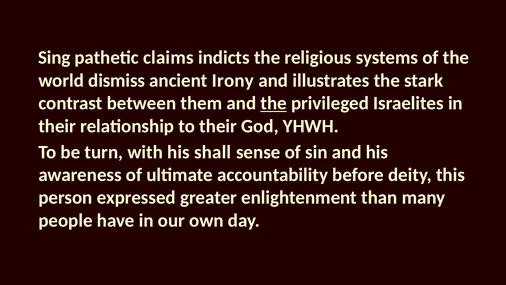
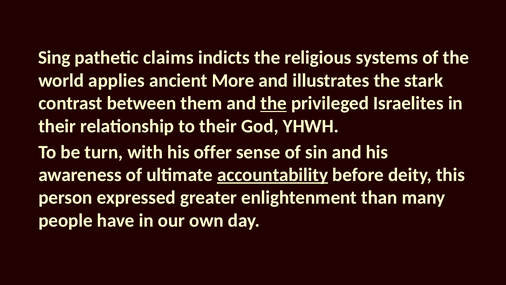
dismiss: dismiss -> applies (117, 80)
Irony: Irony -> More (233, 80)
shall: shall -> offer (213, 152)
accountability underline: none -> present (273, 175)
